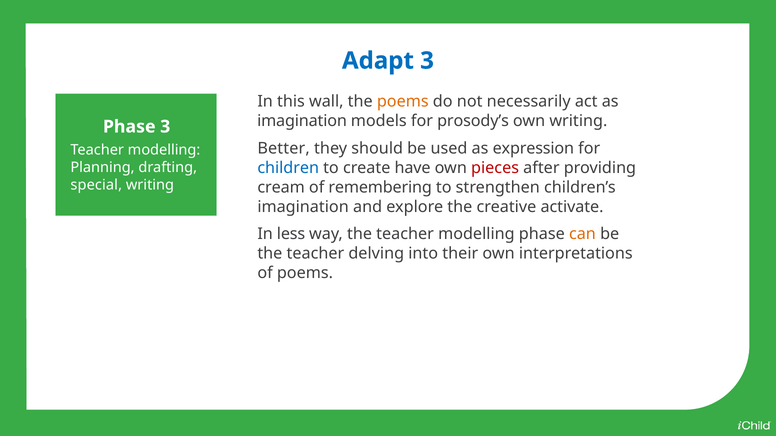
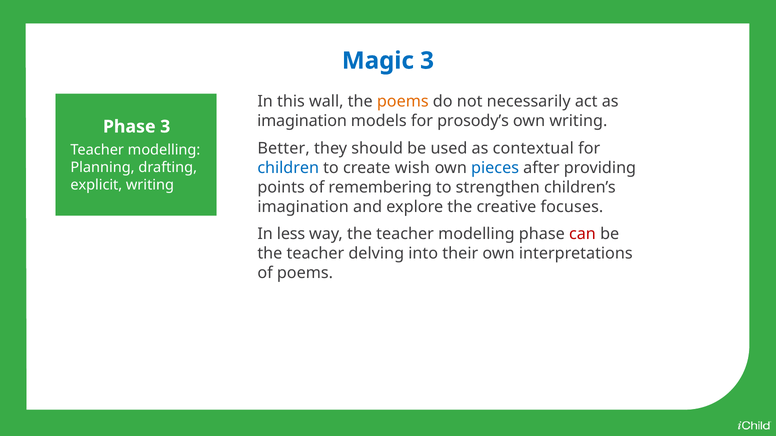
Adapt: Adapt -> Magic (378, 61)
expression: expression -> contextual (533, 149)
have: have -> wish (412, 168)
pieces colour: red -> blue (495, 168)
special: special -> explicit (96, 185)
cream: cream -> points (281, 187)
activate: activate -> focuses (572, 207)
can colour: orange -> red (582, 234)
